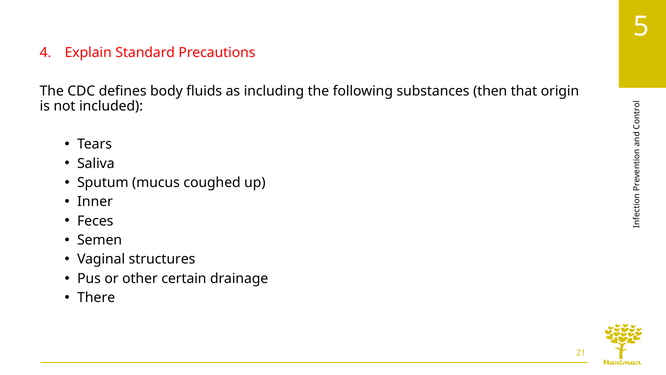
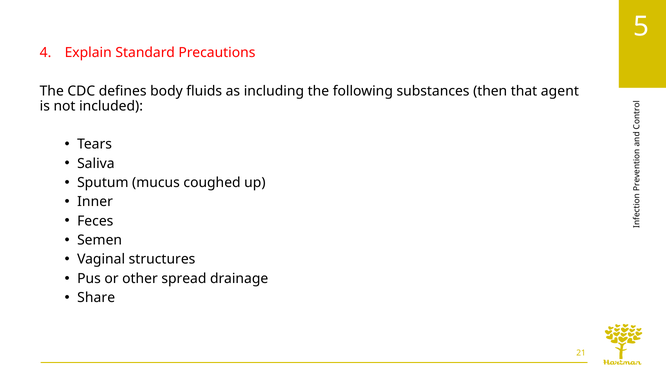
origin: origin -> agent (560, 91)
certain: certain -> spread (184, 278)
There: There -> Share (96, 297)
